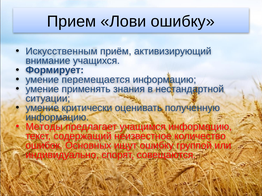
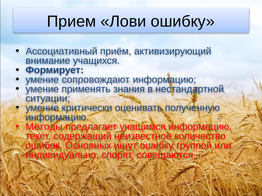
Искусственным: Искусственным -> Ассоциативный (62, 51)
перемещается: перемещается -> сопровождают (96, 80)
